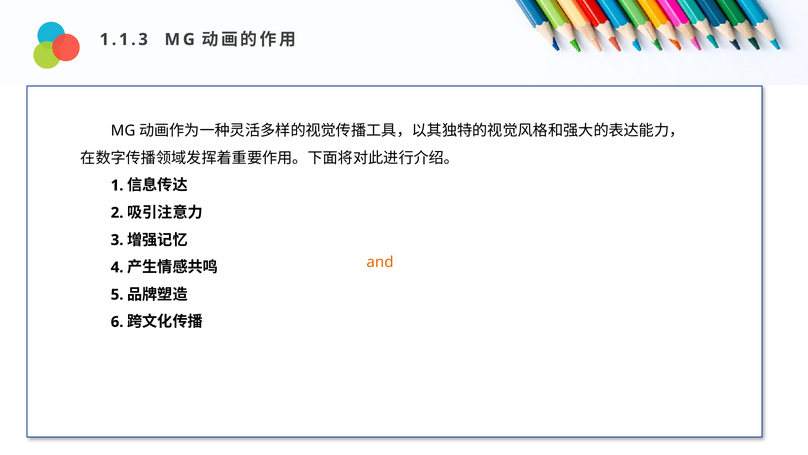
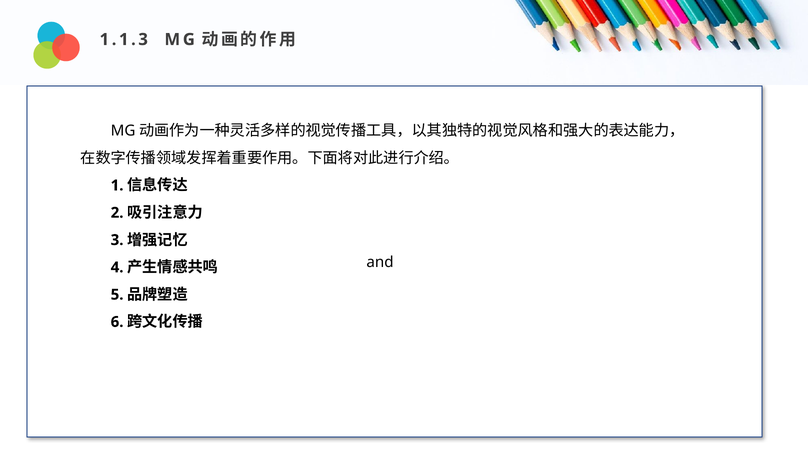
and colour: orange -> black (380, 262)
